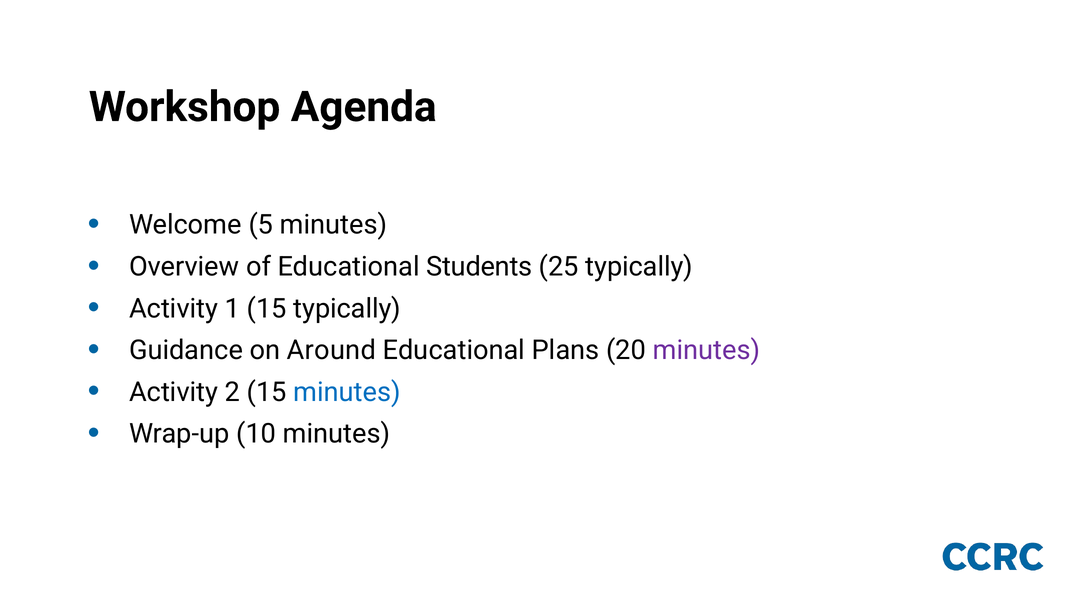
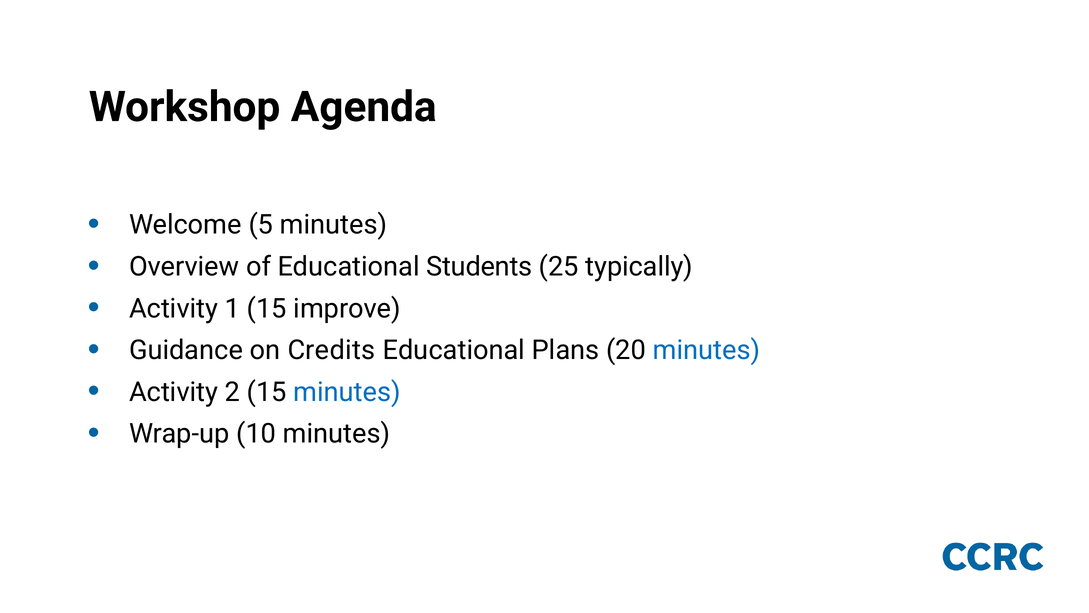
15 typically: typically -> improve (347, 308)
Around: Around -> Credits (331, 350)
minutes colour: purple -> blue (707, 350)
